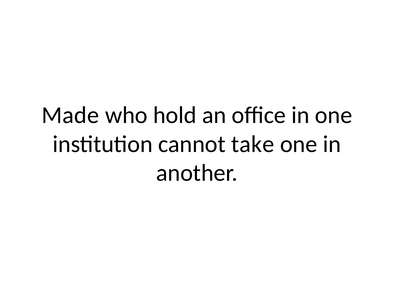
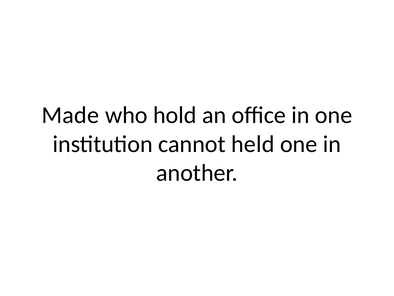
take: take -> held (253, 144)
